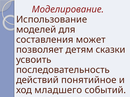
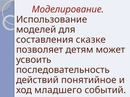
может: может -> сказке (91, 40)
сказки: сказки -> может (110, 50)
